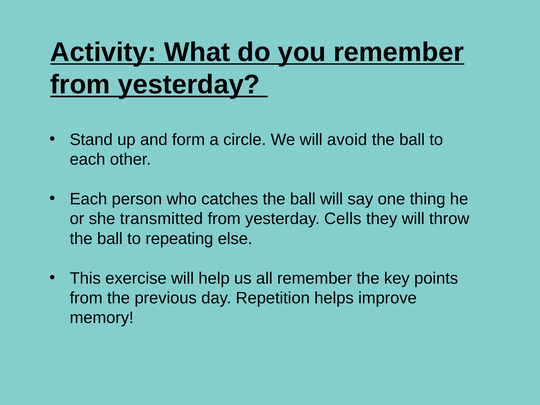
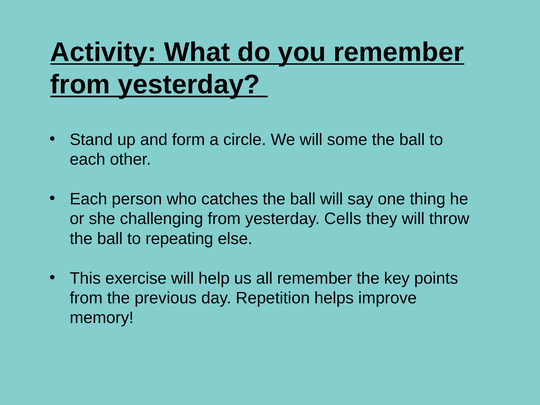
avoid: avoid -> some (347, 140)
transmitted: transmitted -> challenging (162, 219)
